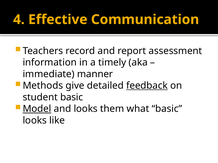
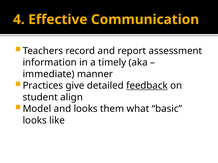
Methods: Methods -> Practices (43, 86)
student basic: basic -> align (72, 98)
Model underline: present -> none (37, 109)
